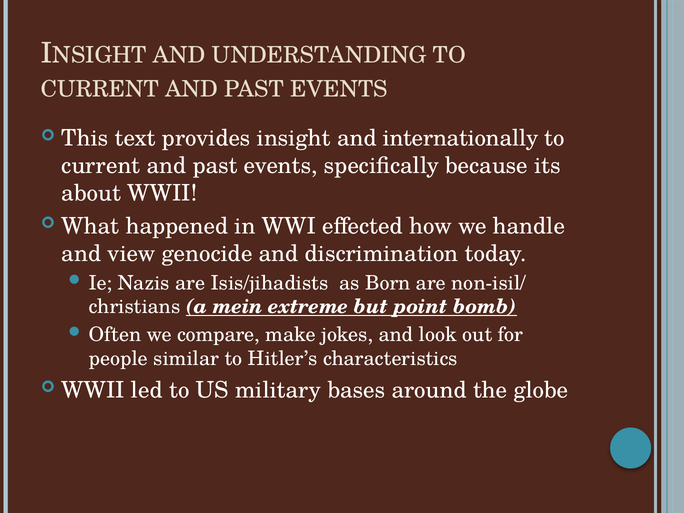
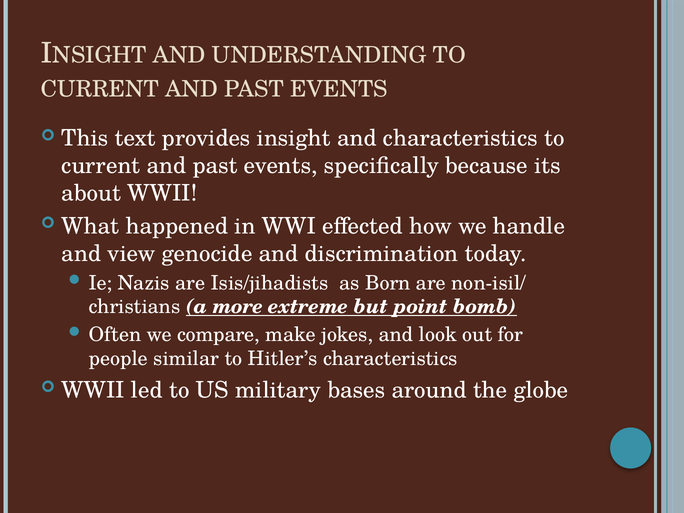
and internationally: internationally -> characteristics (460, 138)
mein: mein -> more (238, 307)
